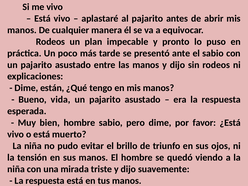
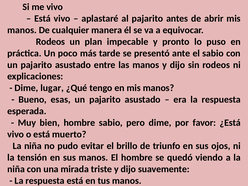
están: están -> lugar (52, 88)
vida: vida -> esas (61, 100)
